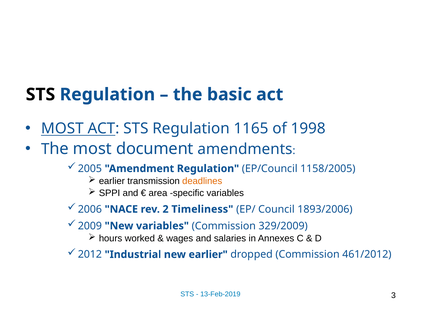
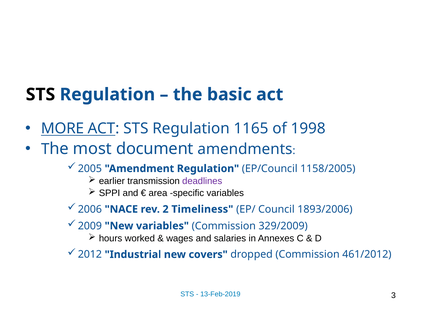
MOST: MOST -> MORE (62, 128)
deadlines colour: orange -> purple (202, 181)
new earlier: earlier -> covers (208, 254)
